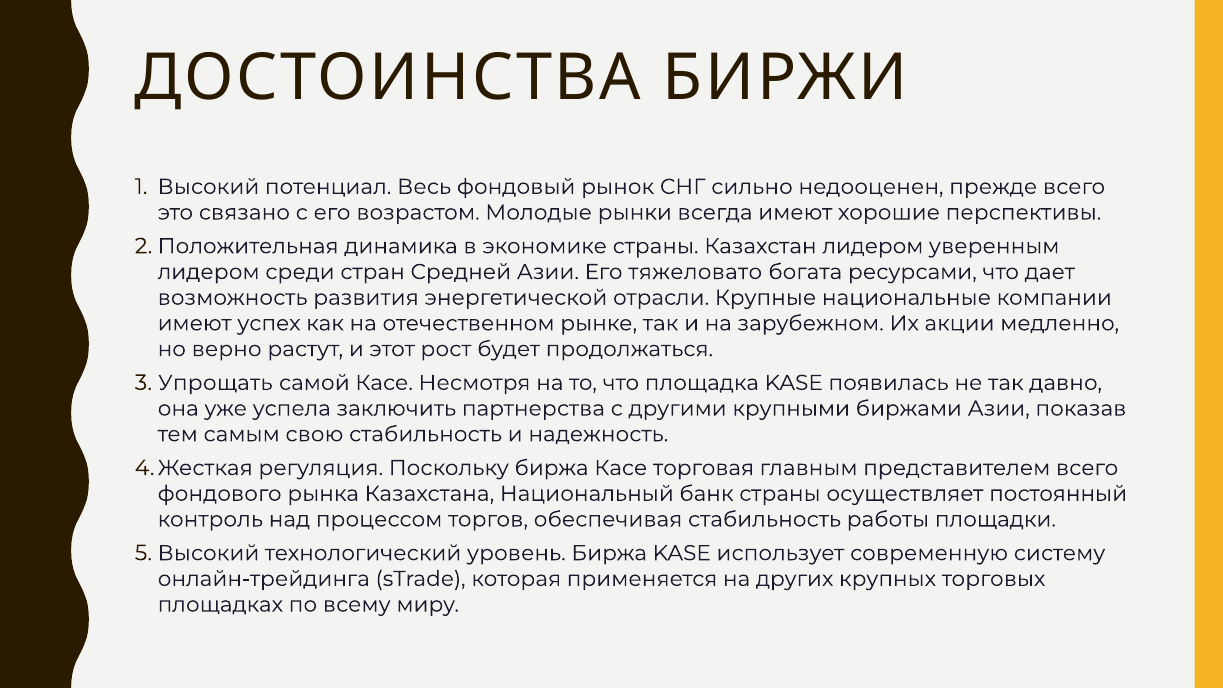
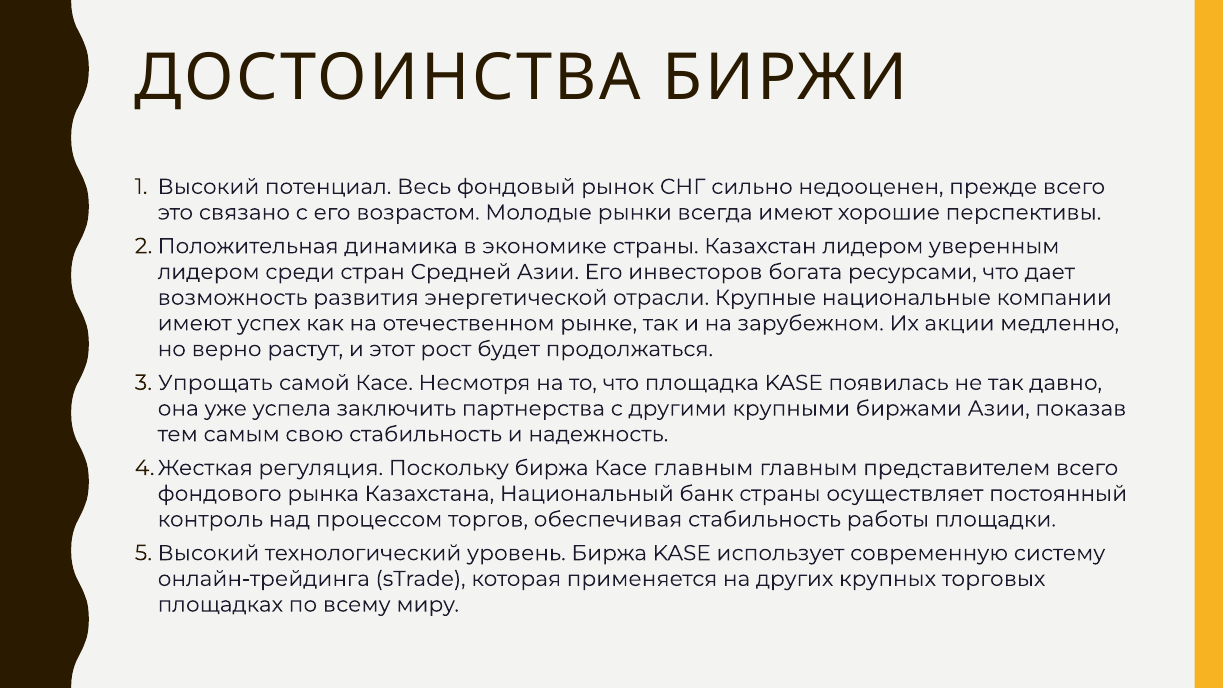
тяжеловато: тяжеловато -> инвесторов (695, 272)
Касе торговая: торговая -> главным (703, 468)
